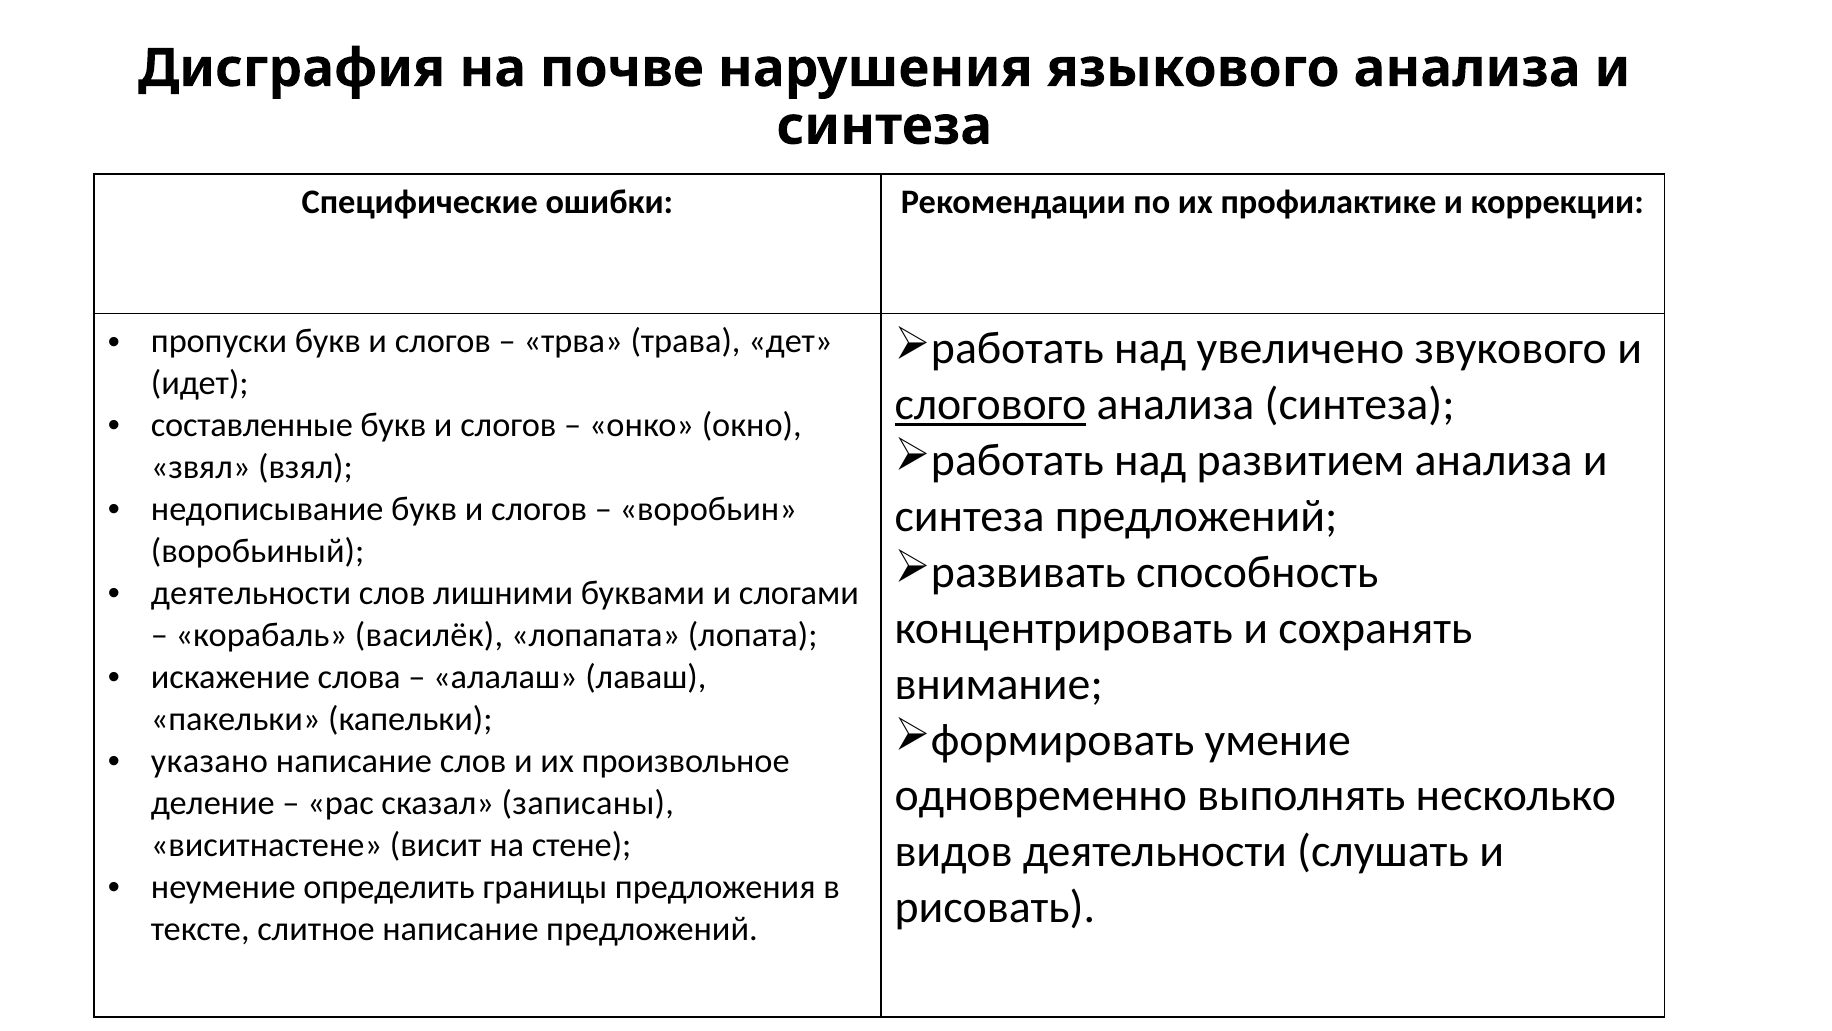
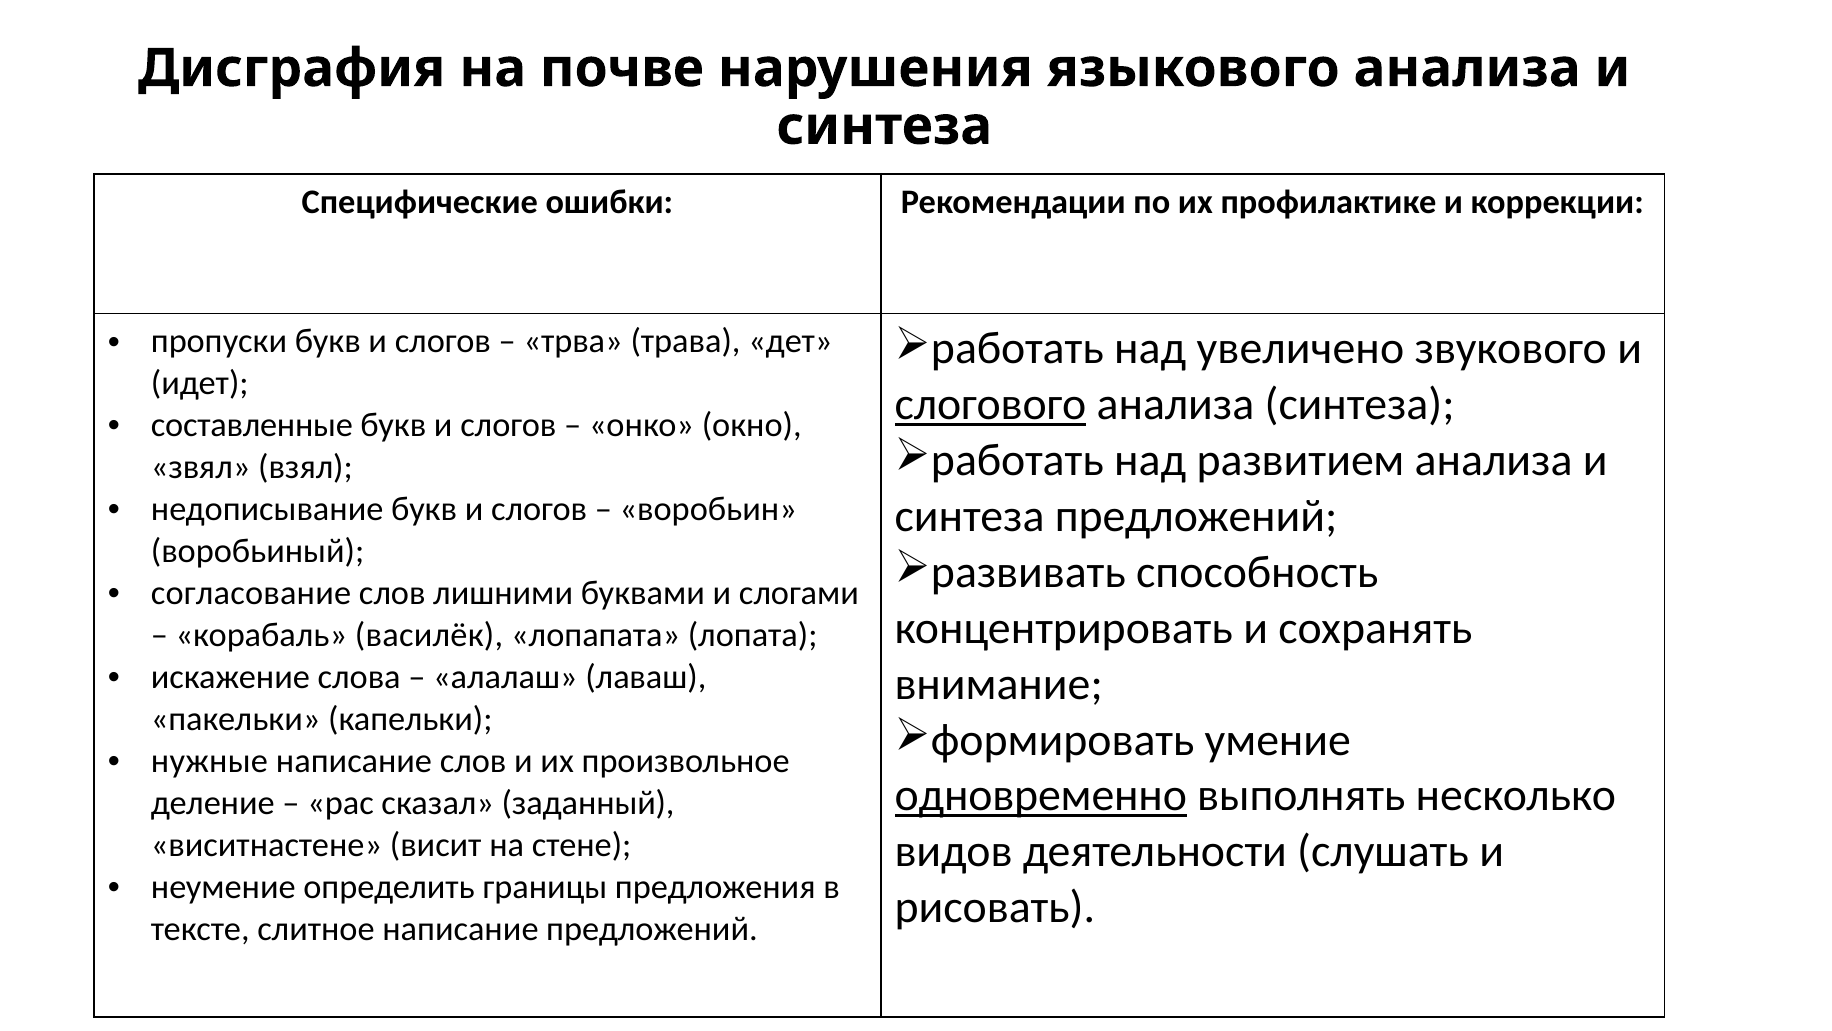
деятельности: деятельности -> согласование (251, 593)
указано: указано -> нужные (209, 761)
одновременно underline: none -> present (1041, 795)
записаны: записаны -> заданный (588, 803)
